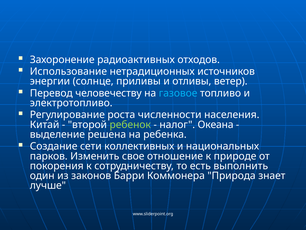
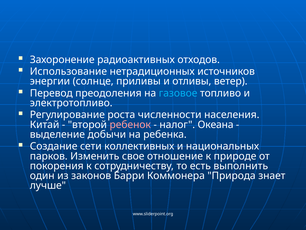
человечеству: человечеству -> преодоления (108, 93)
ребенок colour: light green -> pink (130, 124)
решена: решена -> добычи (107, 134)
